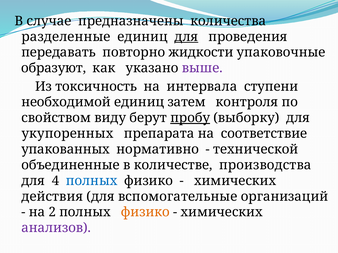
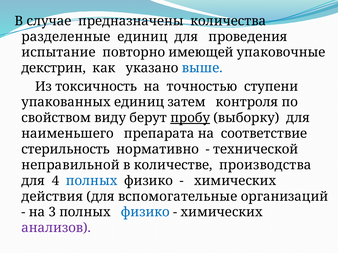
для underline: present -> none (186, 37)
передавать: передавать -> испытание (59, 52)
жидкости: жидкости -> имеющей (201, 52)
образуют: образуют -> декстрин (54, 68)
выше colour: purple -> blue (202, 68)
интервала: интервала -> точностью (202, 87)
необходимой: необходимой -> упакованных (66, 102)
укупоренных: укупоренных -> наименьшего (68, 134)
упакованных: упакованных -> стерильность (66, 150)
объединенные: объединенные -> неправильной (71, 165)
2: 2 -> 3 (52, 213)
физико colour: orange -> blue (145, 213)
